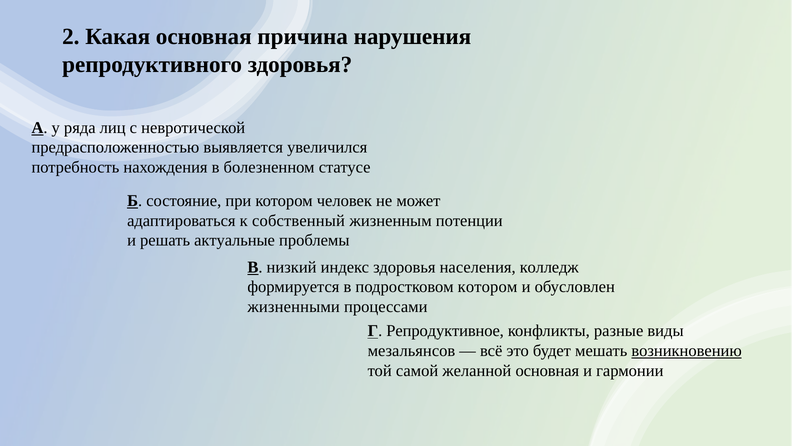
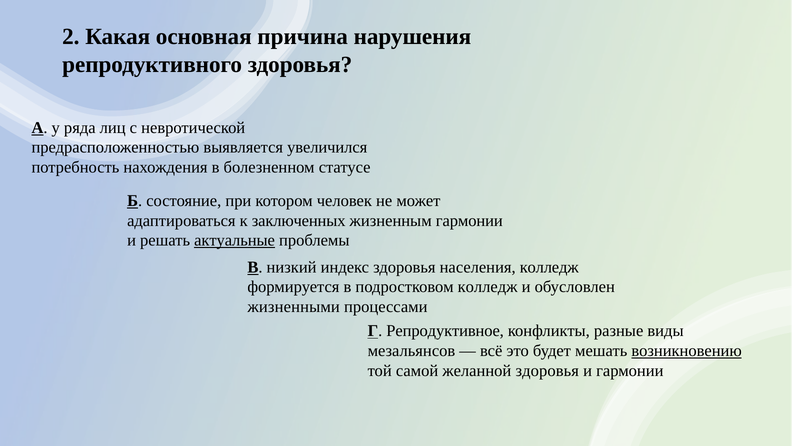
собственный: собственный -> заключенных (299, 220)
жизненным потенции: потенции -> гармонии (469, 220)
актуальные underline: none -> present (235, 240)
подростковом котором: котором -> колледж (488, 287)
желанной основная: основная -> здоровья (547, 370)
